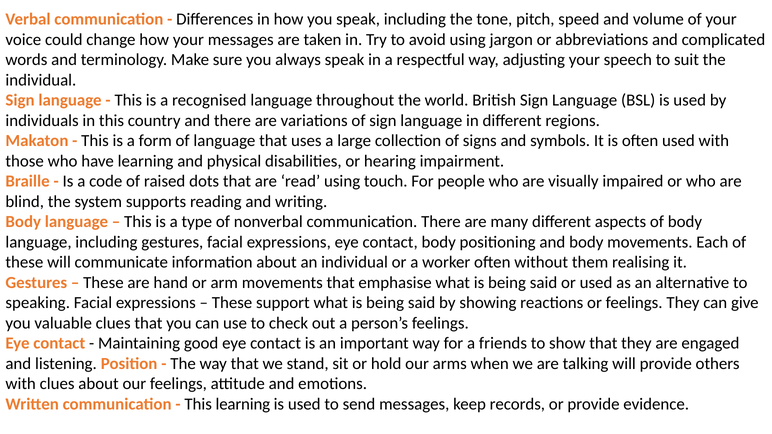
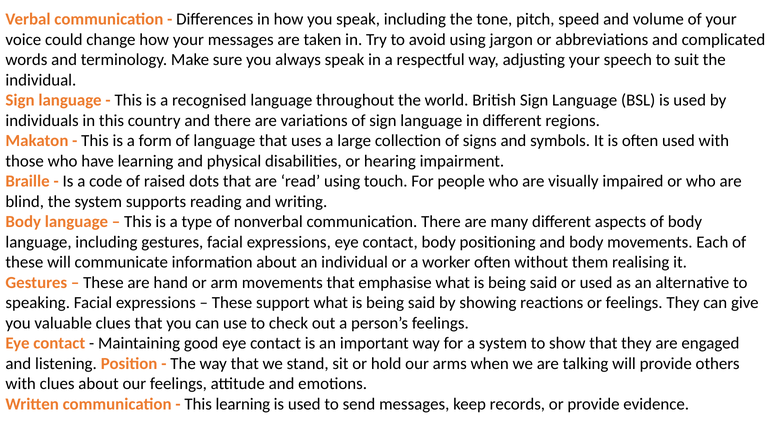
a friends: friends -> system (503, 343)
